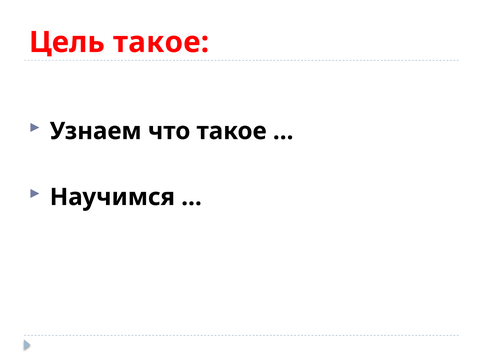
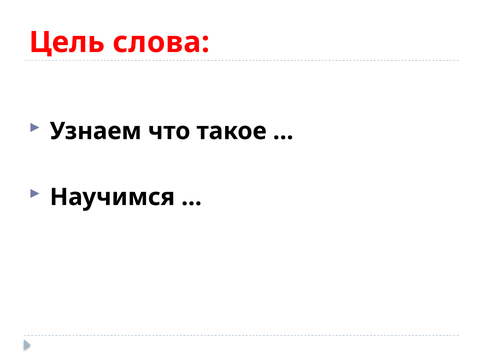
Цель такое: такое -> слова (161, 42)
